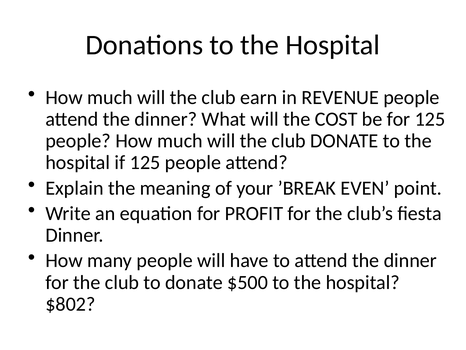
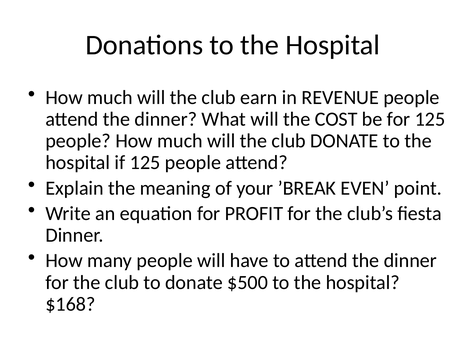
$802: $802 -> $168 (70, 304)
